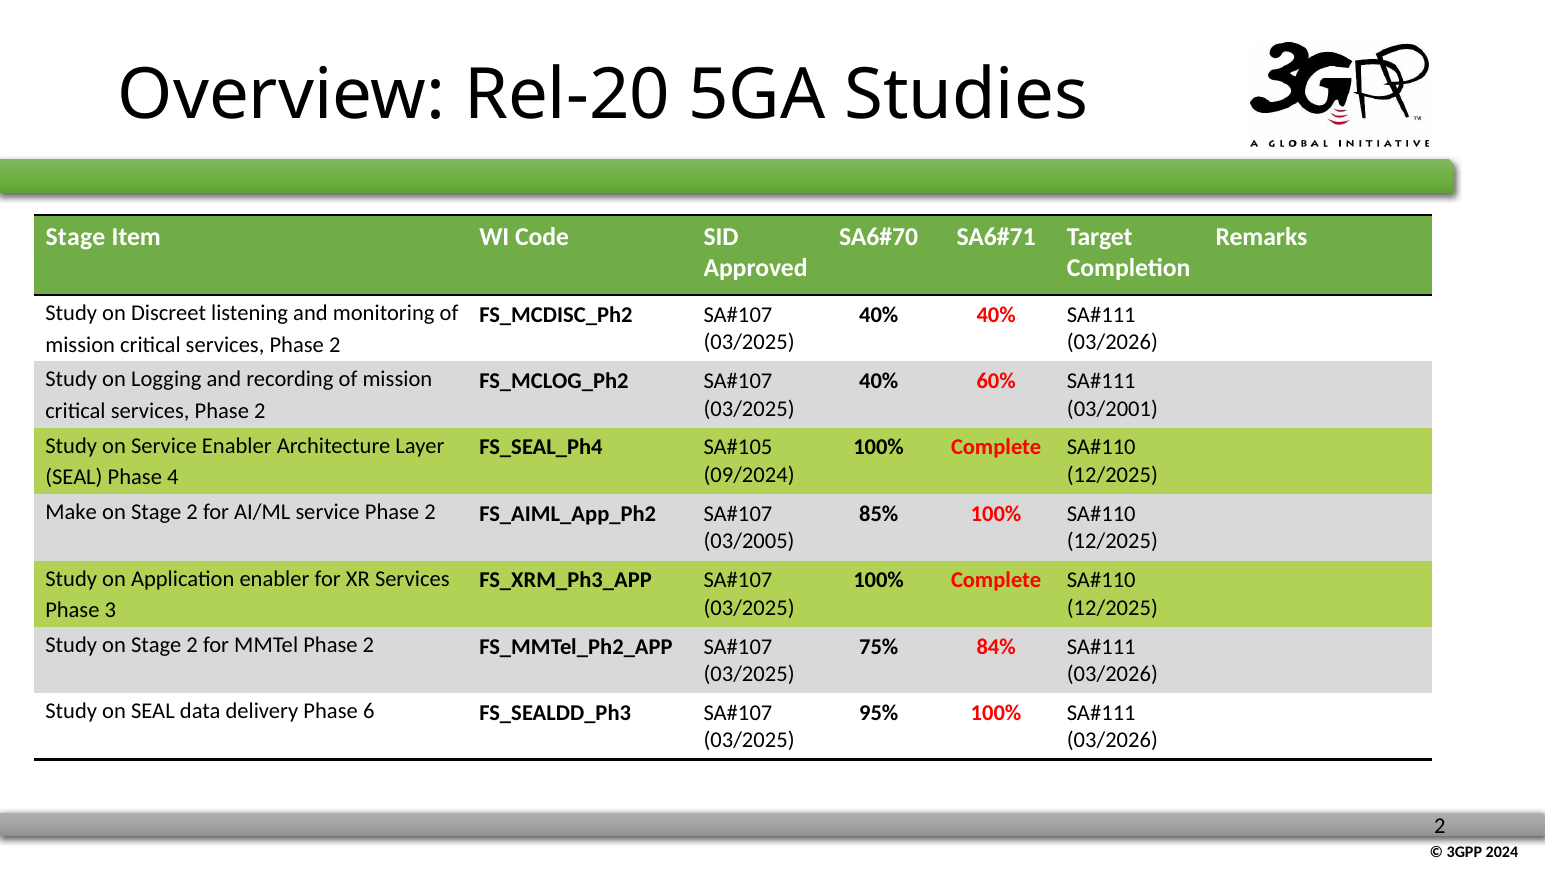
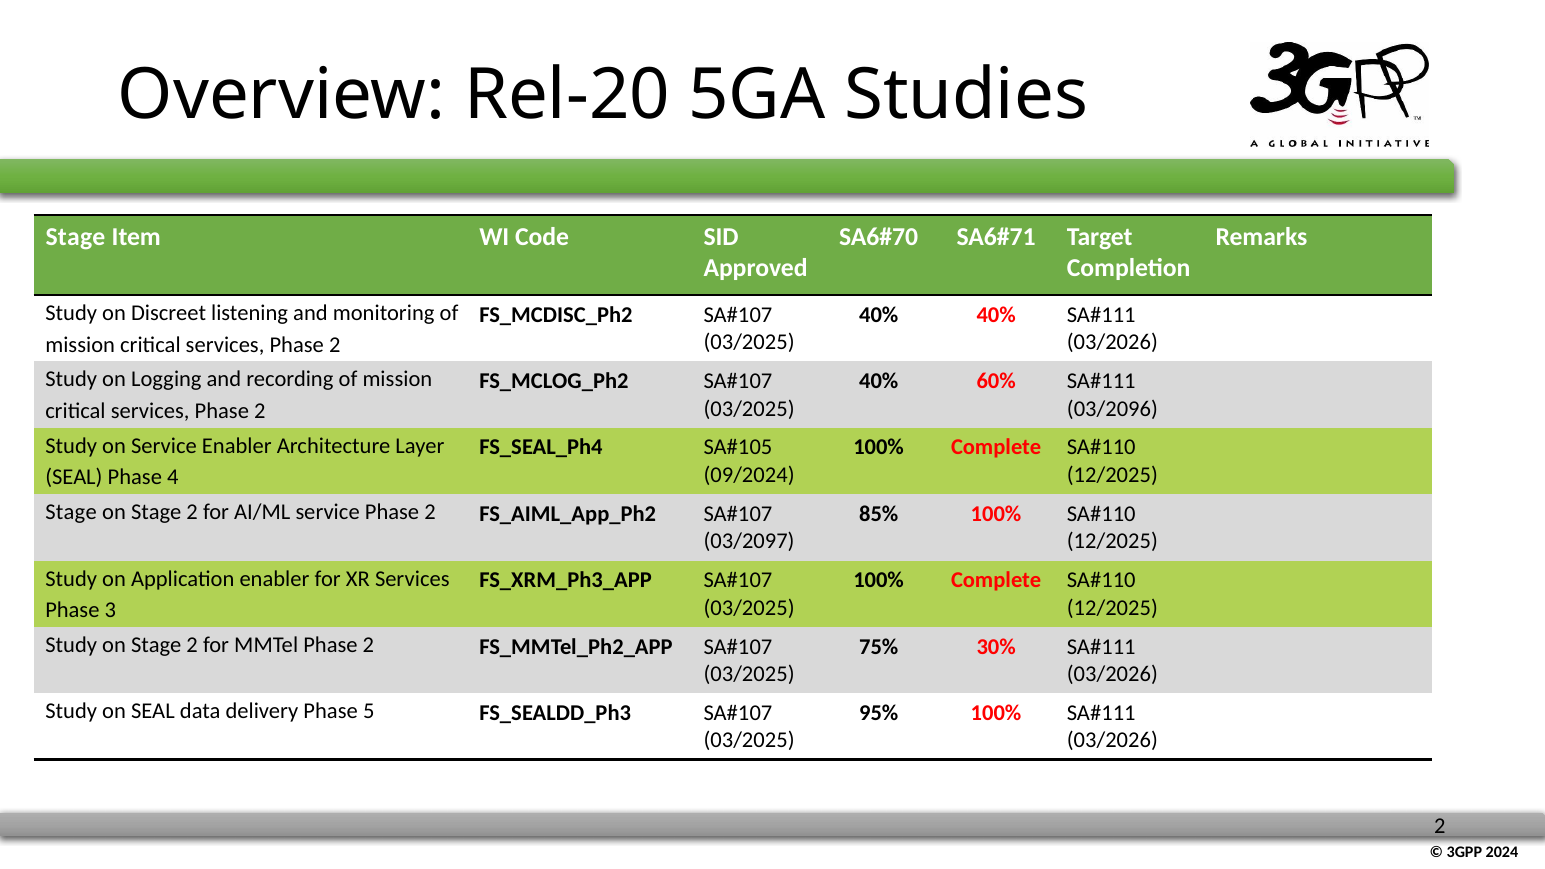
03/2001: 03/2001 -> 03/2096 (1112, 409)
Make: Make -> Stage (71, 512)
03/2005: 03/2005 -> 03/2097 (749, 541)
84%: 84% -> 30% (996, 647)
6: 6 -> 5 (369, 711)
